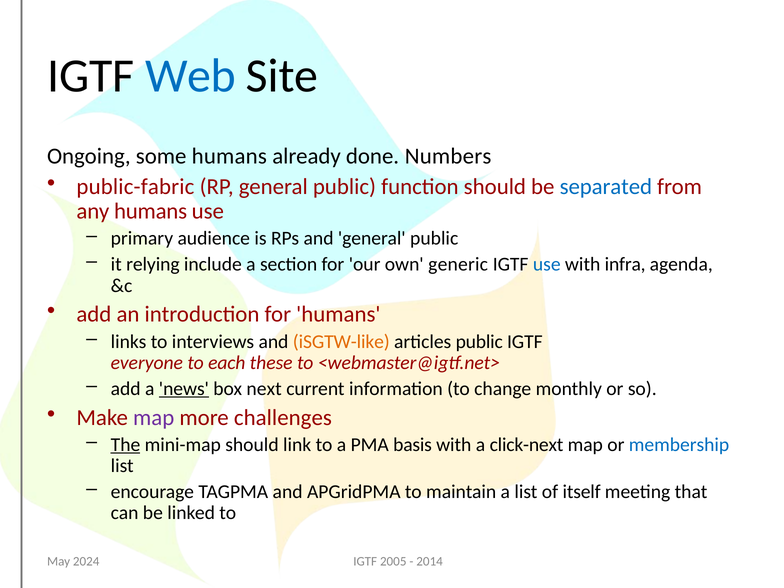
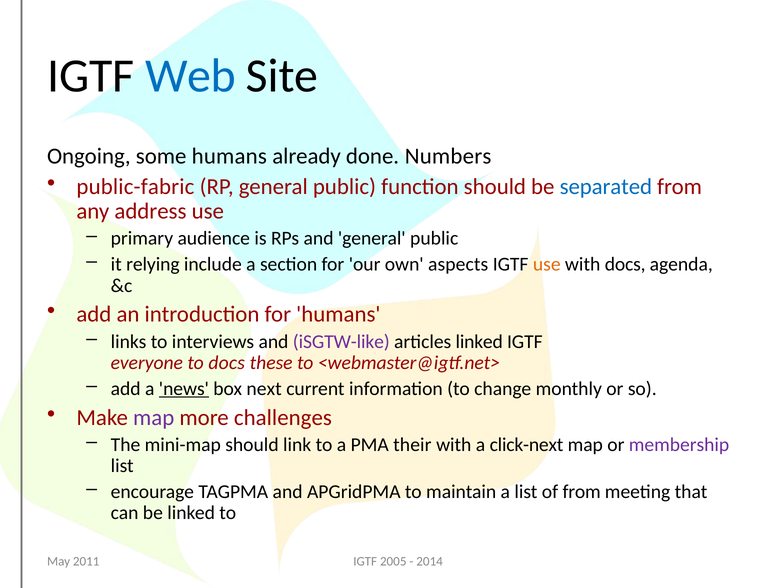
any humans: humans -> address (150, 211)
generic: generic -> aspects (458, 264)
use colour: blue -> orange (547, 264)
with infra: infra -> docs (625, 264)
iSGTW-like colour: orange -> purple (341, 342)
articles public: public -> linked (479, 342)
to each: each -> docs (227, 363)
The underline: present -> none (126, 445)
basis: basis -> their (412, 445)
membership colour: blue -> purple (679, 445)
of itself: itself -> from (582, 492)
2024: 2024 -> 2011 (86, 562)
